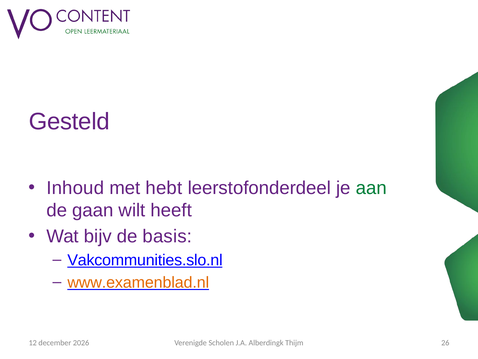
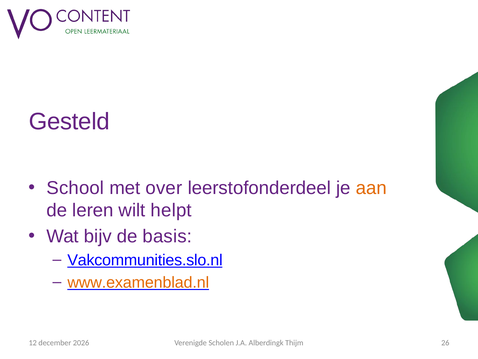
Inhoud: Inhoud -> School (75, 188)
hebt: hebt -> over (164, 188)
aan colour: green -> orange (371, 188)
gaan: gaan -> leren (93, 210)
heeft: heeft -> helpt (171, 210)
